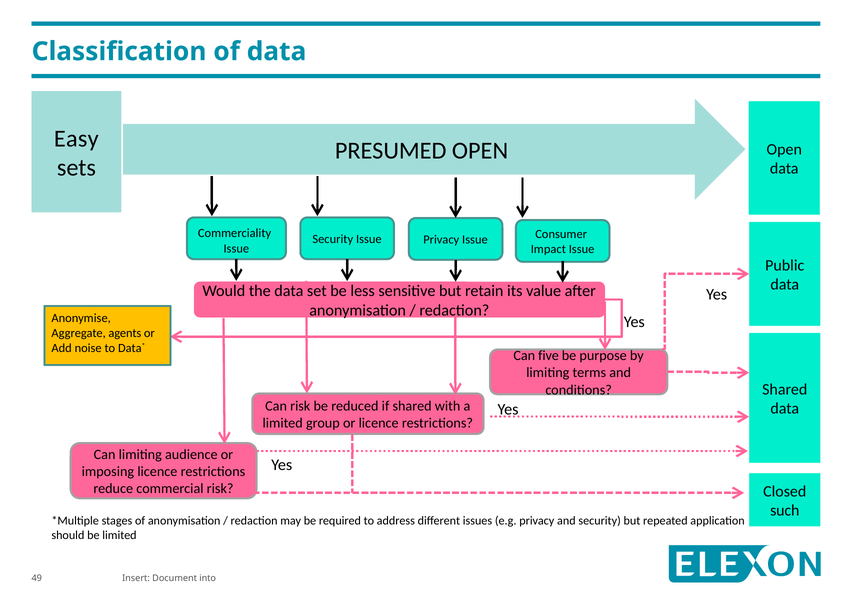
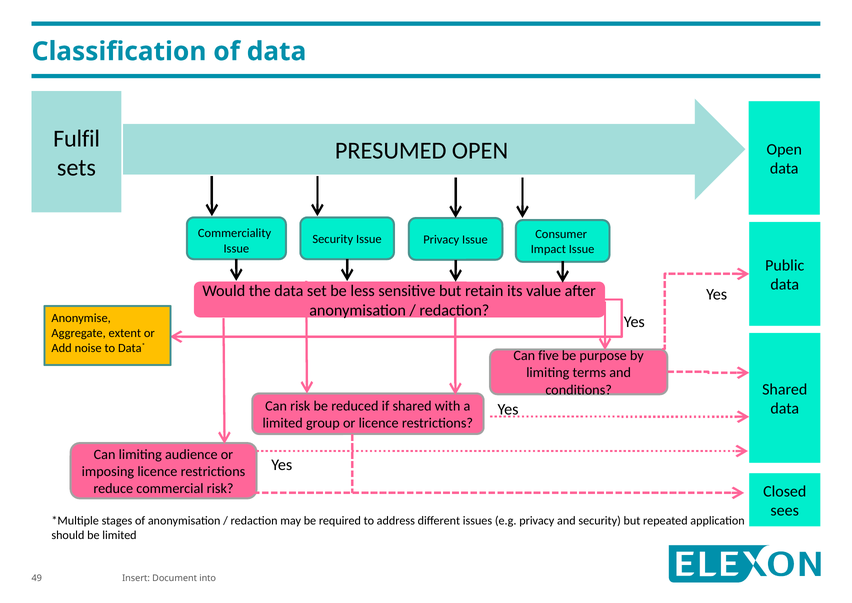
Easy: Easy -> Fulfil (77, 139)
agents: agents -> extent (125, 333)
such: such -> sees (785, 510)
